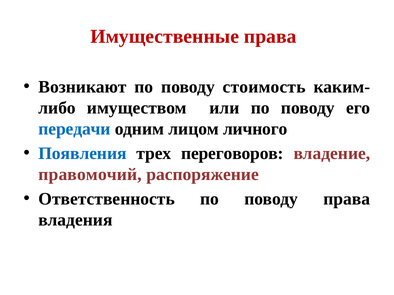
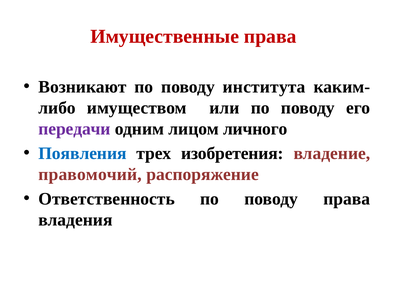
стоимость: стоимость -> института (264, 87)
передачи colour: blue -> purple (74, 129)
переговоров: переговоров -> изобретения (232, 154)
